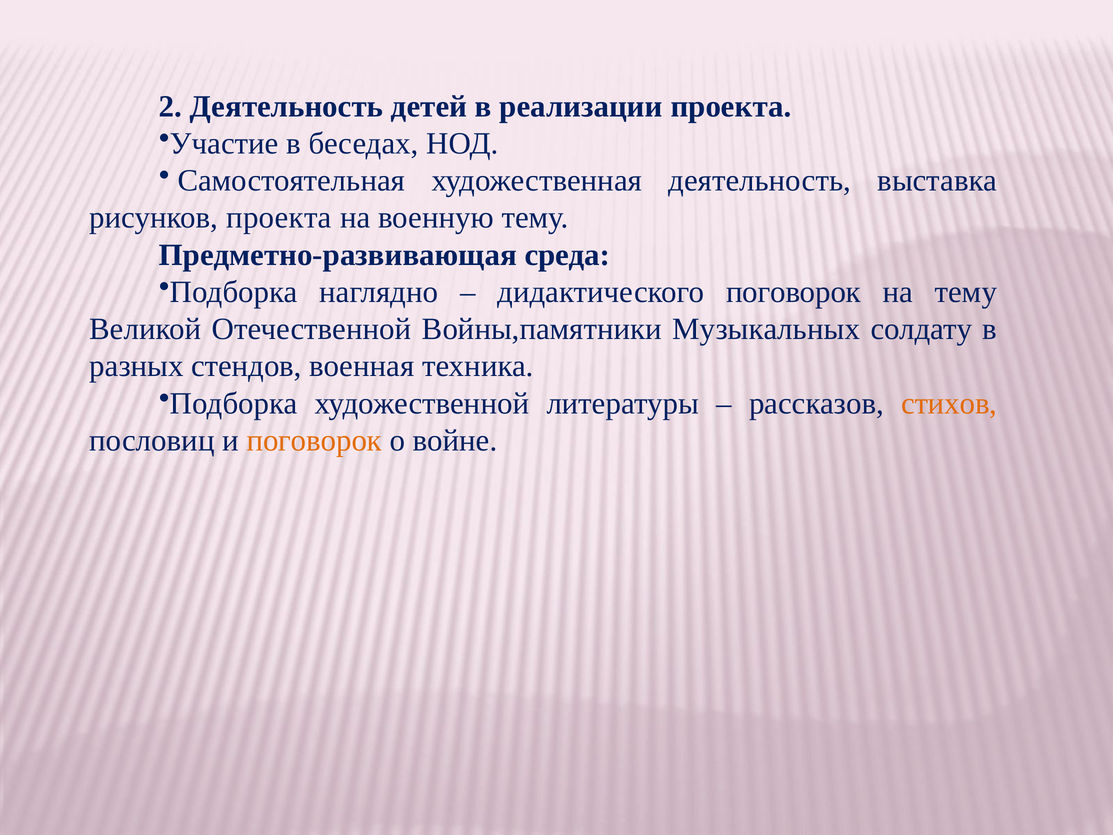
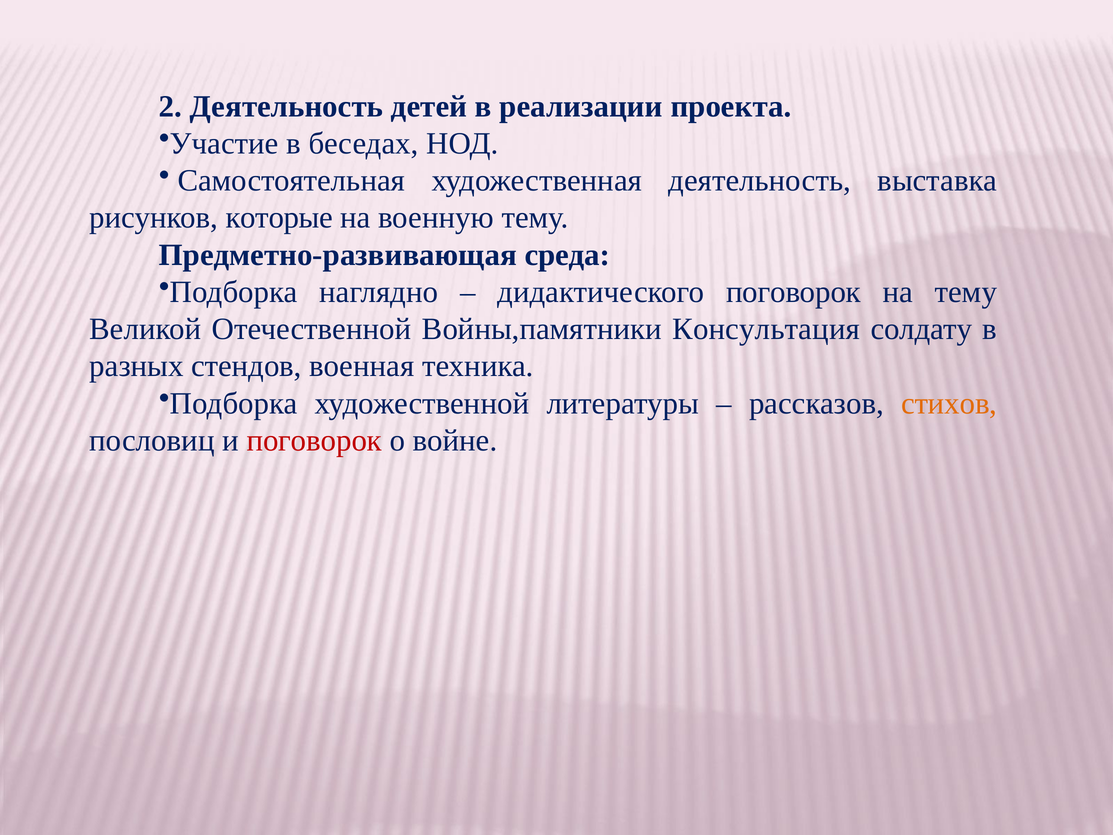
рисунков проекта: проекта -> которые (279, 218)
Музыкальных: Музыкальных -> Консультация (766, 329)
поговорок colour: orange -> red (314, 440)
